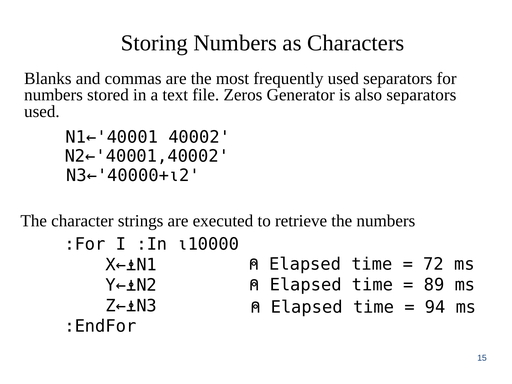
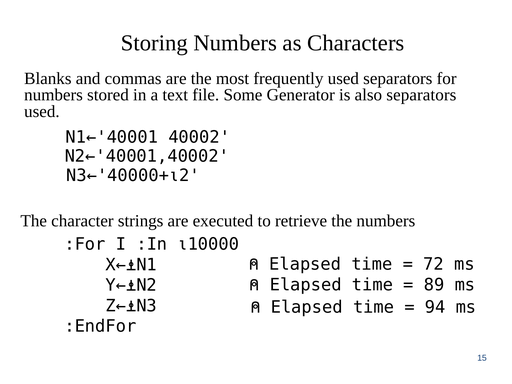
Zeros: Zeros -> Some (243, 95)
